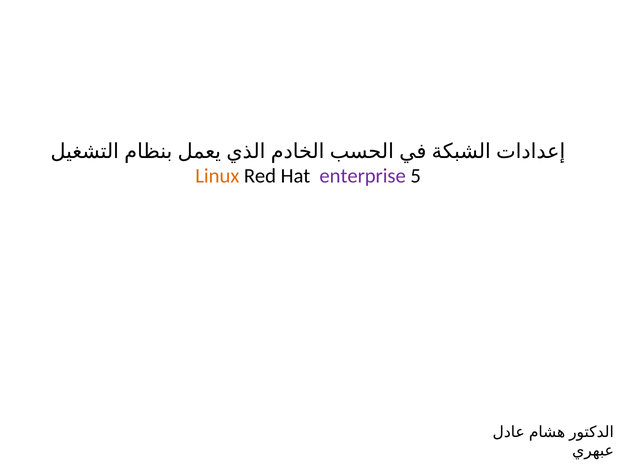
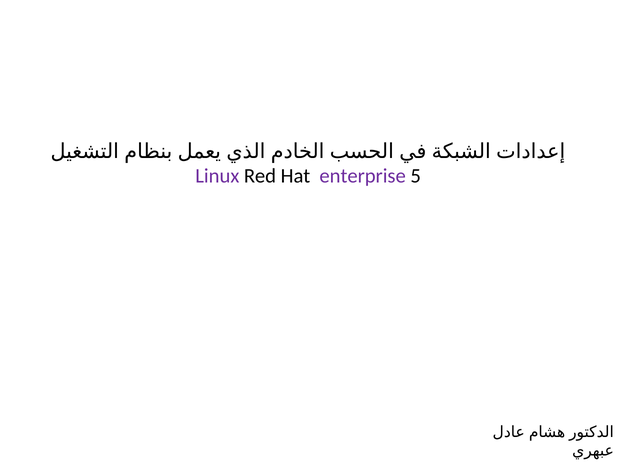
Linux colour: orange -> purple (217, 176)
